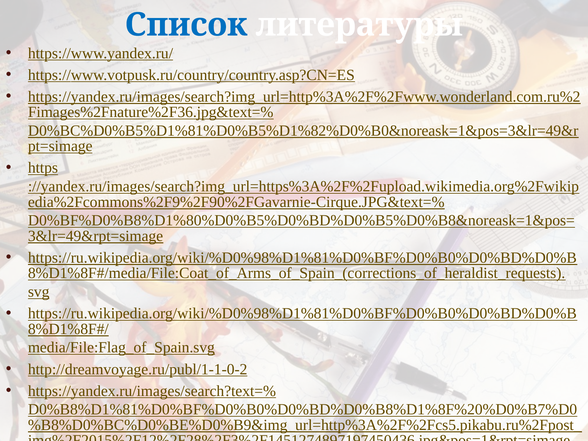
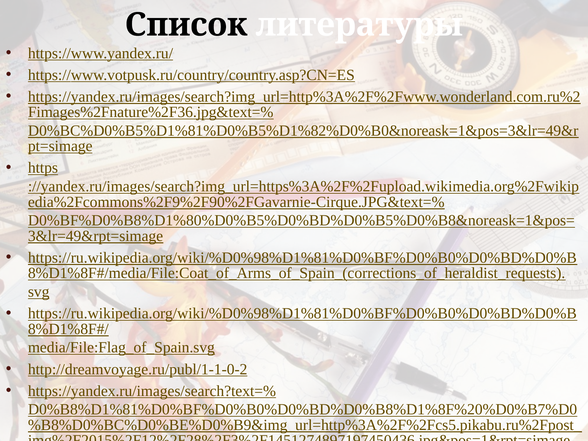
Список colour: blue -> black (186, 25)
